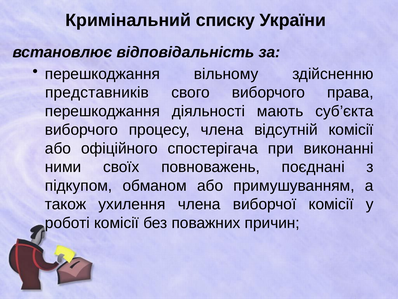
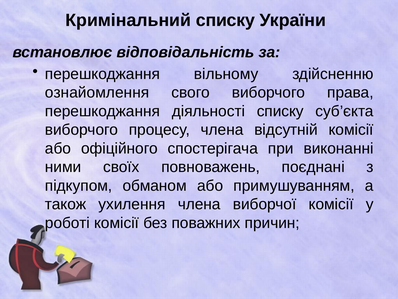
представників: представників -> ознайомлення (97, 92)
діяльності мають: мають -> списку (280, 111)
